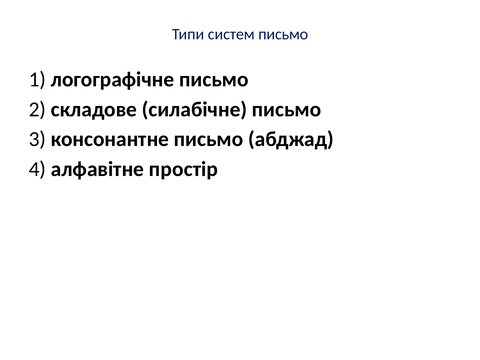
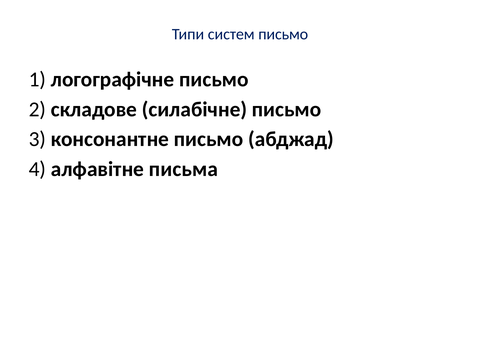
простір: простір -> письма (183, 169)
